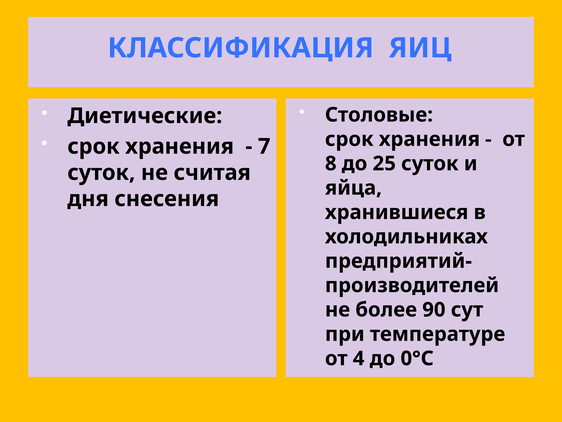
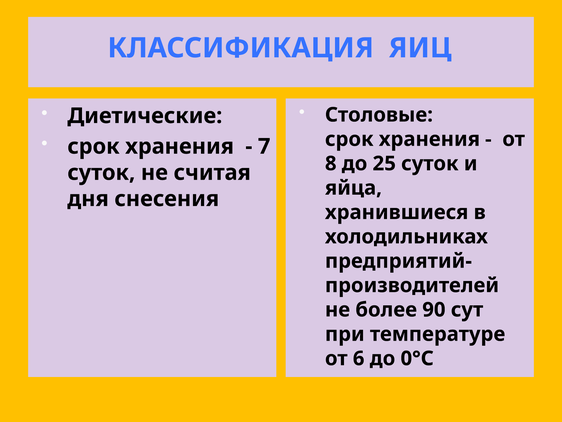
4: 4 -> 6 (359, 358)
